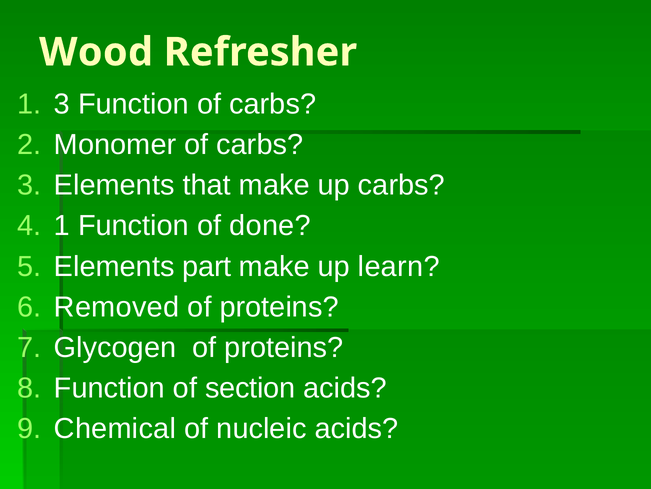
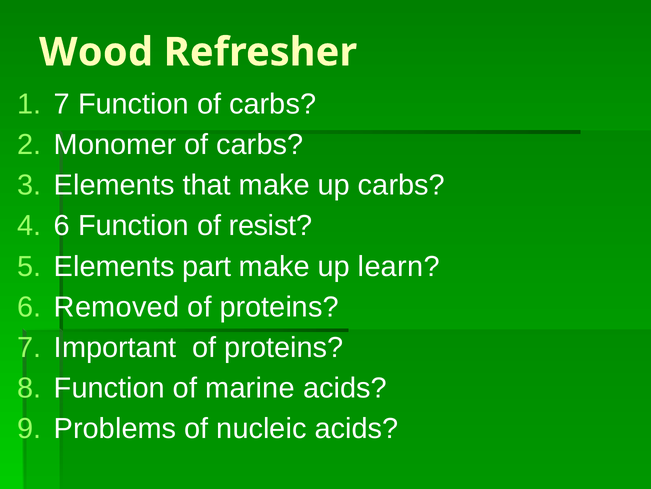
3: 3 -> 7 (62, 104)
1: 1 -> 6 (62, 226)
done: done -> resist (270, 226)
Glycogen: Glycogen -> Important (115, 347)
section: section -> marine (250, 388)
Chemical: Chemical -> Problems (115, 428)
